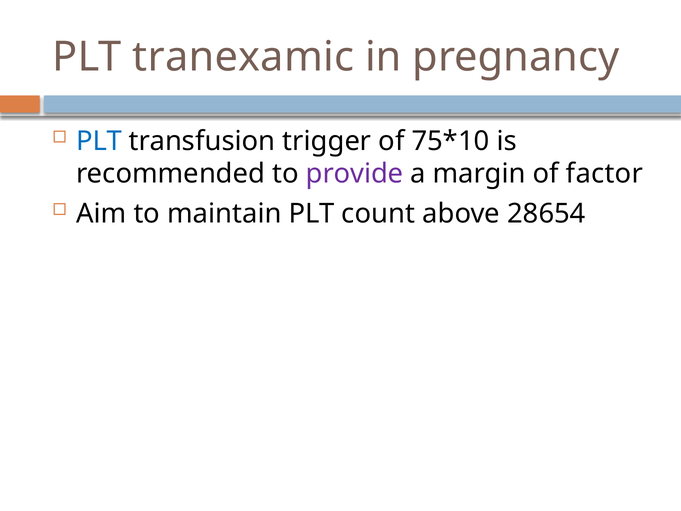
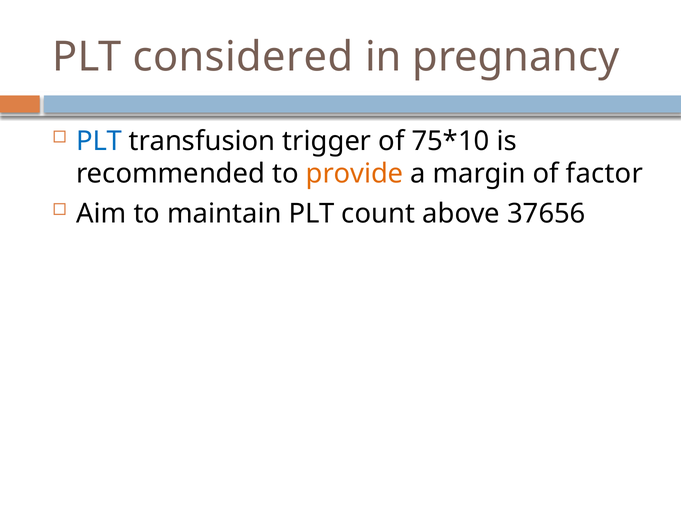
tranexamic: tranexamic -> considered (243, 57)
provide colour: purple -> orange (355, 174)
28654: 28654 -> 37656 (546, 213)
